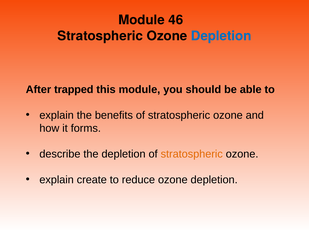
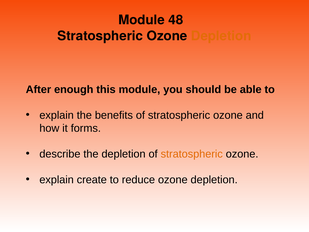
46: 46 -> 48 (176, 20)
Depletion colour: blue -> orange (221, 36)
trapped: trapped -> enough (74, 89)
